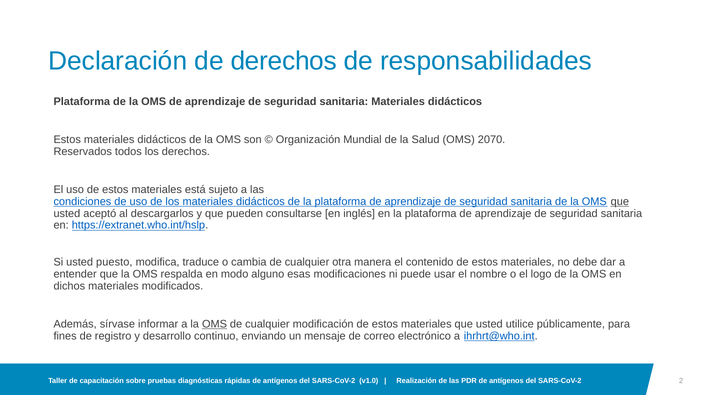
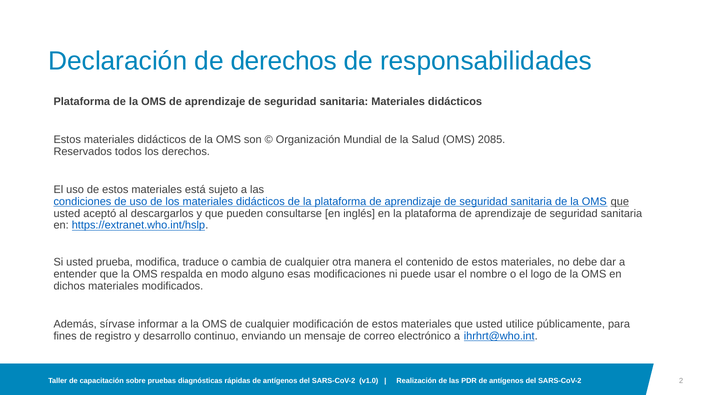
2070: 2070 -> 2085 (492, 140)
puesto: puesto -> prueba (114, 262)
OMS underline: present -> none (214, 324)
